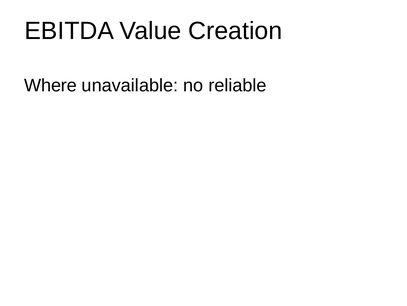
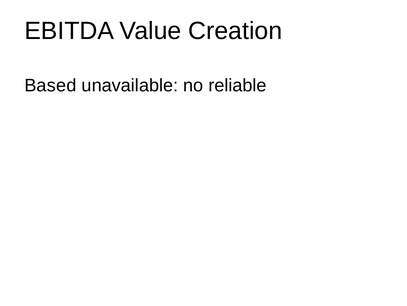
Where: Where -> Based (50, 85)
